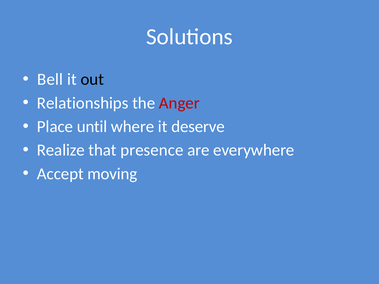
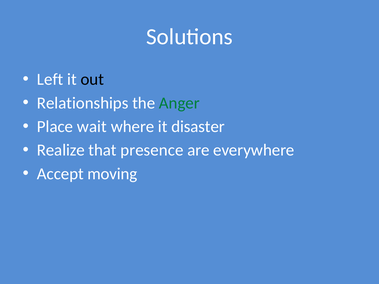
Bell: Bell -> Left (50, 80)
Anger colour: red -> green (179, 103)
until: until -> wait (92, 127)
deserve: deserve -> disaster (198, 127)
